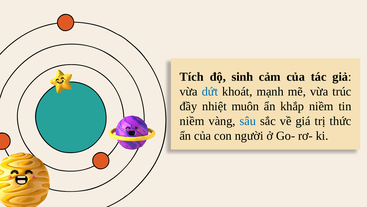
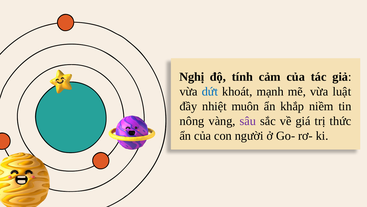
Tích: Tích -> Nghị (192, 77)
sinh: sinh -> tính (242, 77)
trúc: trúc -> luật (342, 91)
niềm: niềm -> nông (192, 121)
sâu colour: blue -> purple (248, 121)
